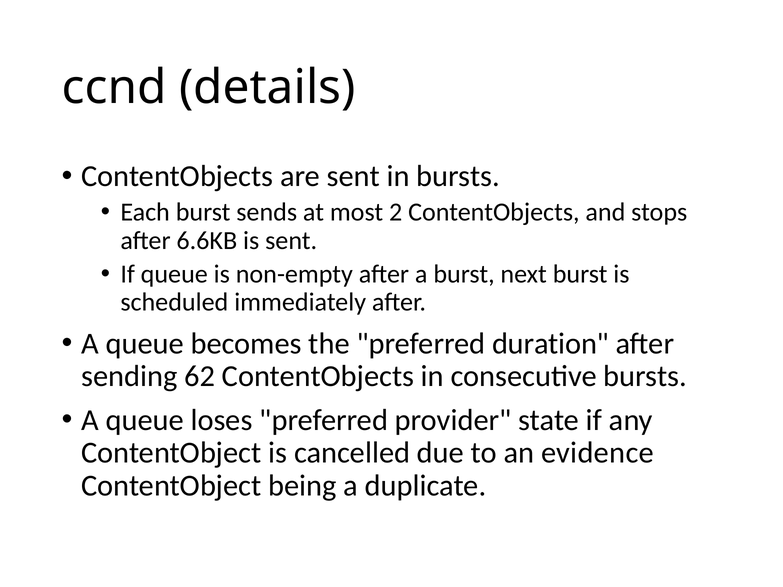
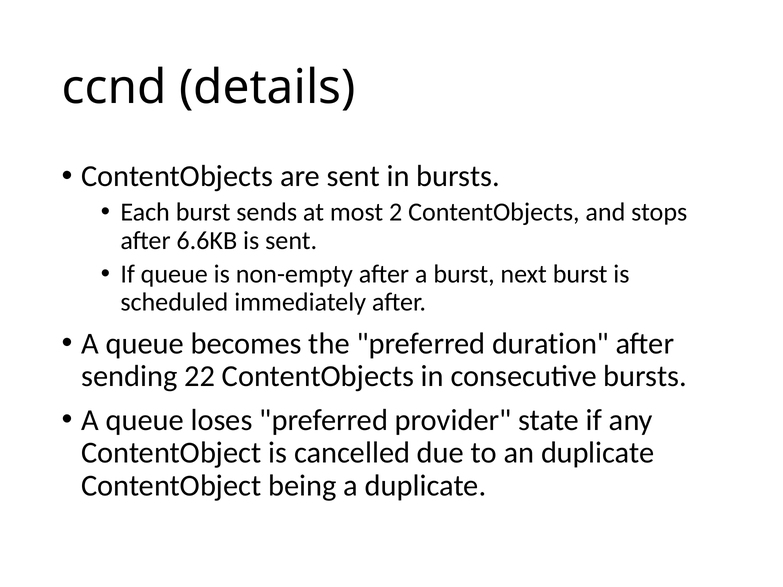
62: 62 -> 22 (200, 377)
an evidence: evidence -> duplicate (598, 453)
